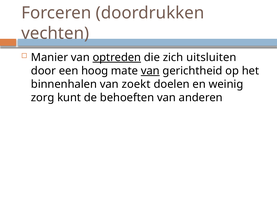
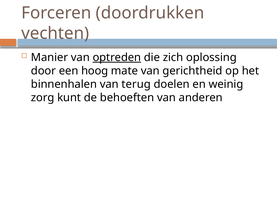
uitsluiten: uitsluiten -> oplossing (211, 57)
van underline: present -> none (150, 71)
zoekt: zoekt -> terug (136, 84)
